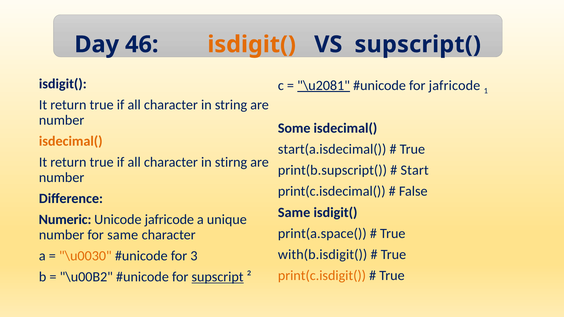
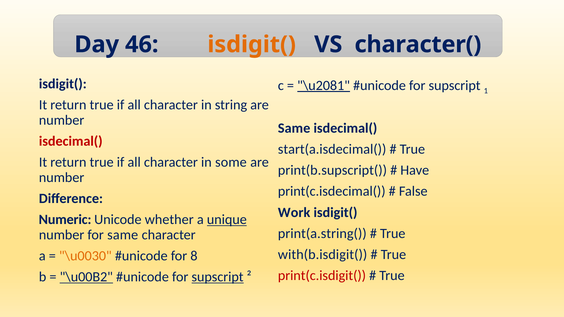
supscript(: supscript( -> character( (418, 45)
jafricode: jafricode -> supscript (455, 85)
Some: Some -> Same (294, 128)
isdecimal( colour: orange -> red (71, 141)
stirng: stirng -> some (231, 162)
Start: Start -> Have (415, 170)
Same: Same -> Work (294, 213)
Unicode jafricode: jafricode -> whether (169, 220)
unique underline: none -> present (227, 220)
print(a.space(: print(a.space( -> print(a.string( (322, 234)
3: 3 -> 8 (194, 256)
print(c.isdigit( colour: orange -> red (322, 276)
\u00B2 underline: none -> present (86, 277)
